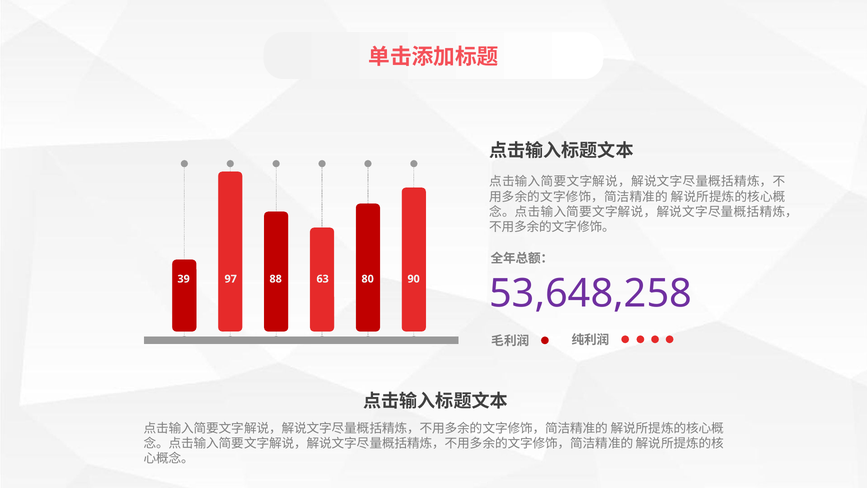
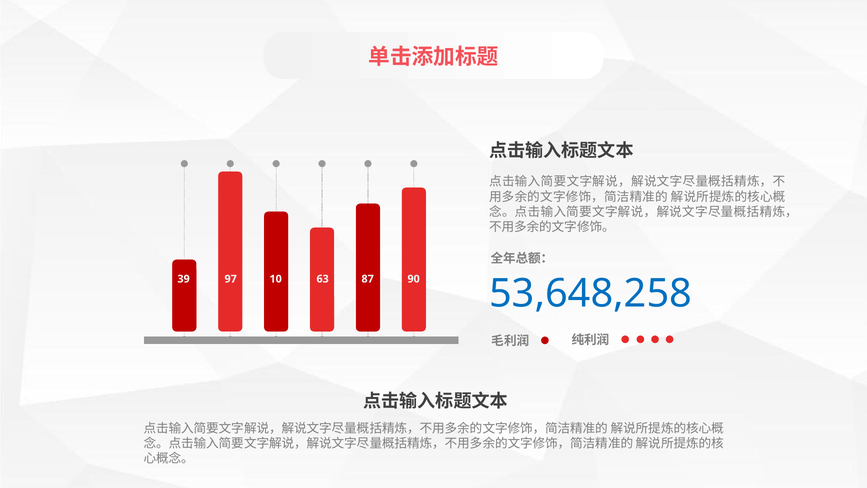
88: 88 -> 10 (276, 279)
80: 80 -> 87 (368, 279)
53,648,258 colour: purple -> blue (591, 293)
